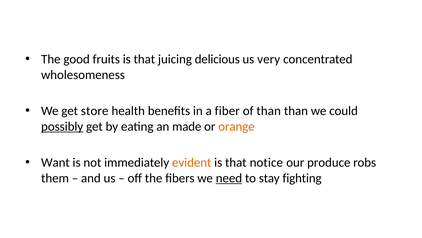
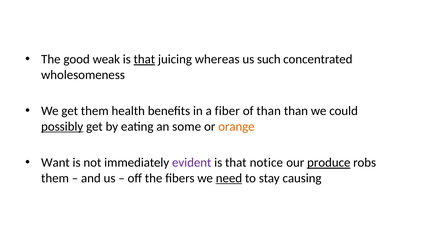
fruits: fruits -> weak (106, 59)
that underline: none -> present (144, 59)
delicious: delicious -> whereas (217, 59)
very: very -> such (269, 59)
get store: store -> them (95, 111)
made: made -> some (187, 126)
evident colour: orange -> purple (192, 162)
produce underline: none -> present (329, 162)
fighting: fighting -> causing (302, 178)
